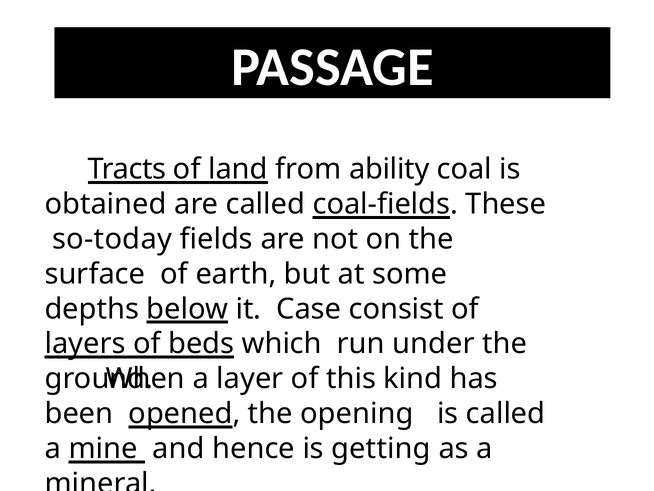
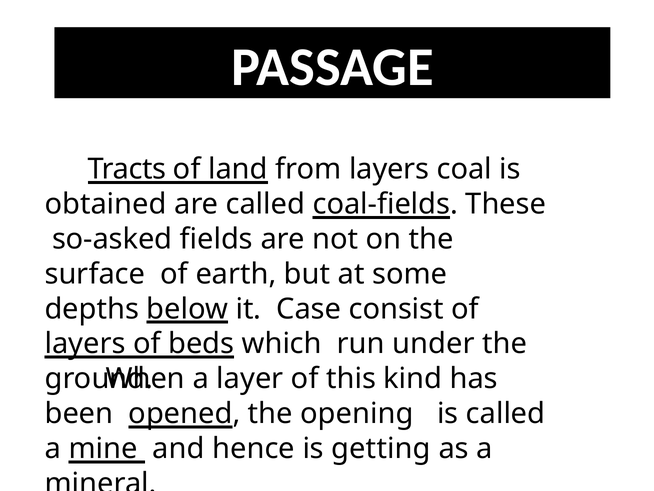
from ability: ability -> layers (389, 169)
so-today: so-today -> so-asked (112, 239)
